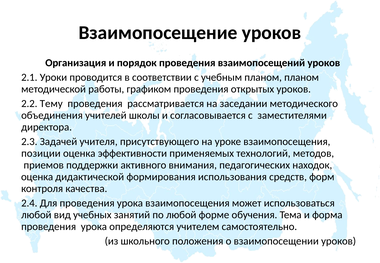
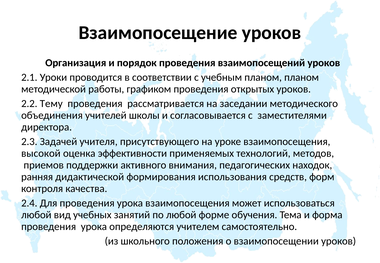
позиции: позиции -> высокой (41, 153)
оценка: оценка -> ранняя (37, 177)
